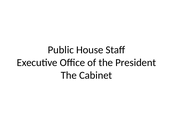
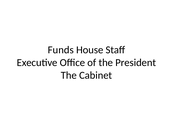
Public: Public -> Funds (61, 50)
